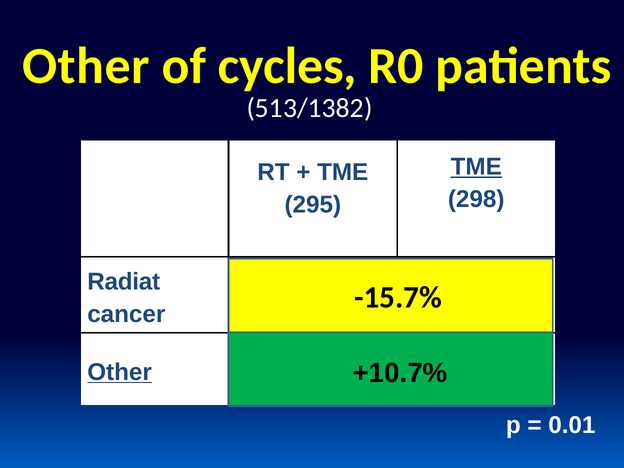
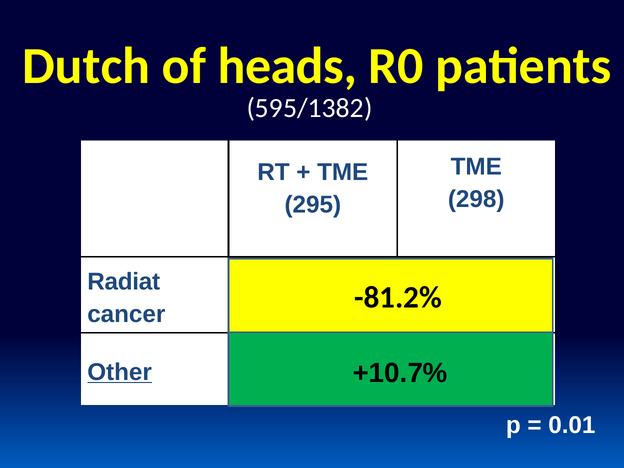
Other: Other -> Dutch (86, 66)
cycles: cycles -> heads (287, 66)
513/1382: 513/1382 -> 595/1382 (309, 108)
TME underline: present -> none (476, 167)
-15.7%: -15.7% -> -81.2% (398, 297)
